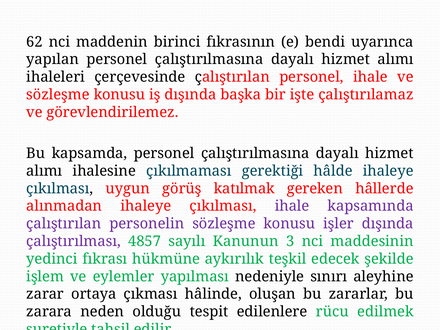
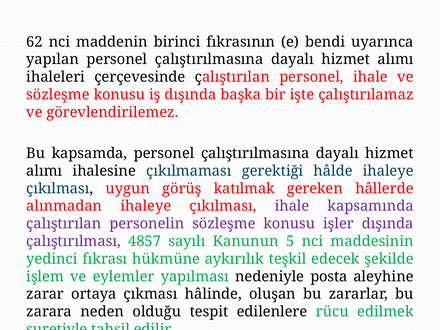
3: 3 -> 5 (290, 241)
sınırı: sınırı -> posta (329, 277)
